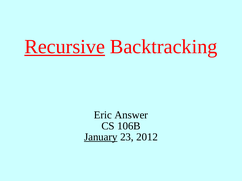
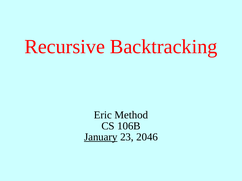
Recursive underline: present -> none (65, 47)
Answer: Answer -> Method (131, 115)
2012: 2012 -> 2046 (147, 137)
